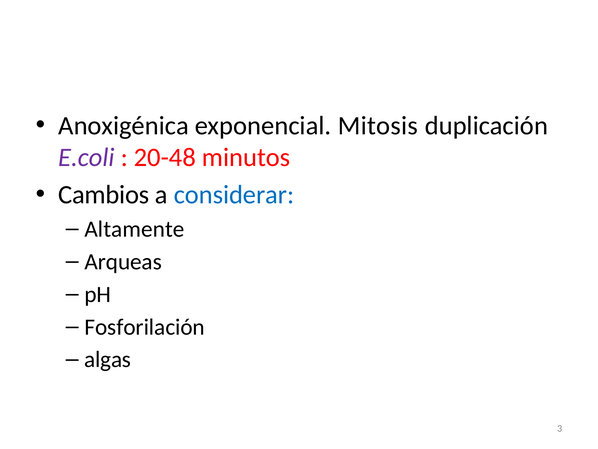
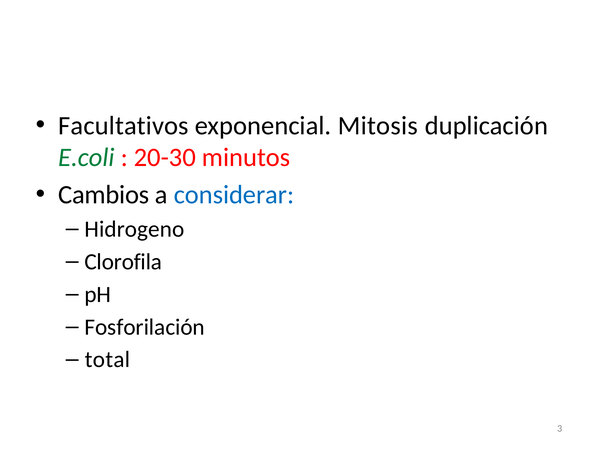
Anoxigénica: Anoxigénica -> Facultativos (124, 125)
E.coli colour: purple -> green (86, 157)
20-48: 20-48 -> 20-30 (165, 157)
Altamente: Altamente -> Hidrogeno (134, 229)
Arqueas: Arqueas -> Clorofila (123, 261)
algas: algas -> total (107, 359)
